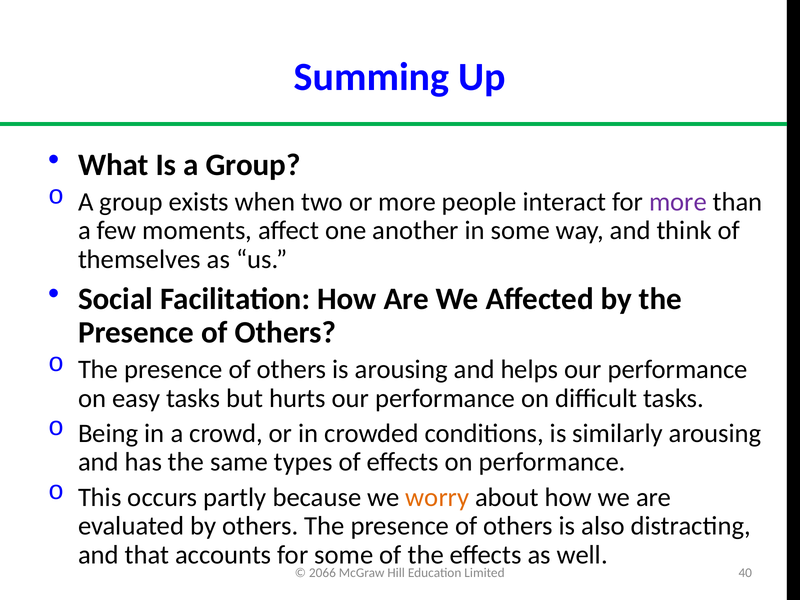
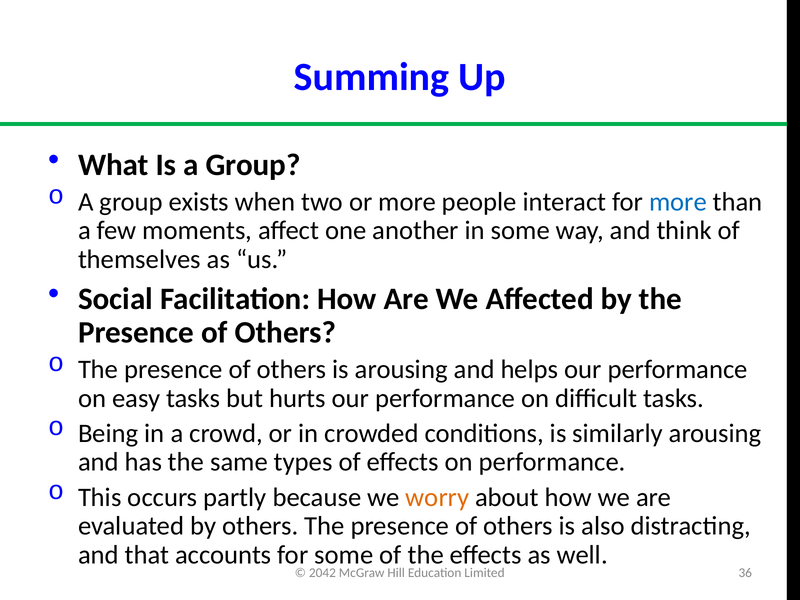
more colour: purple -> blue (678, 202)
2066: 2066 -> 2042 (322, 573)
40: 40 -> 36 (745, 573)
